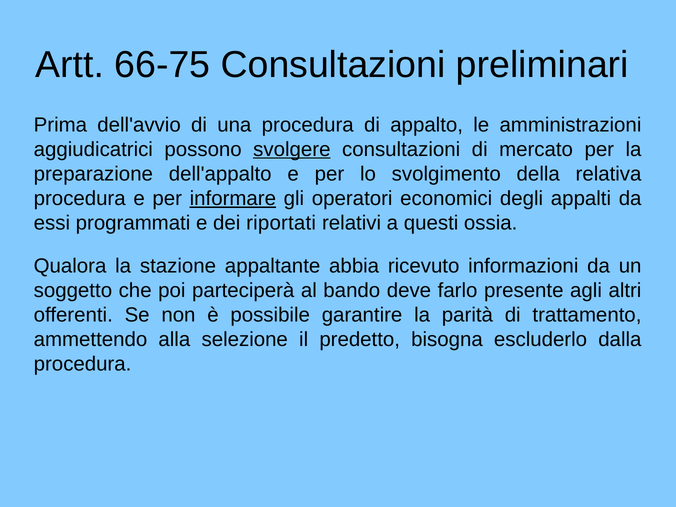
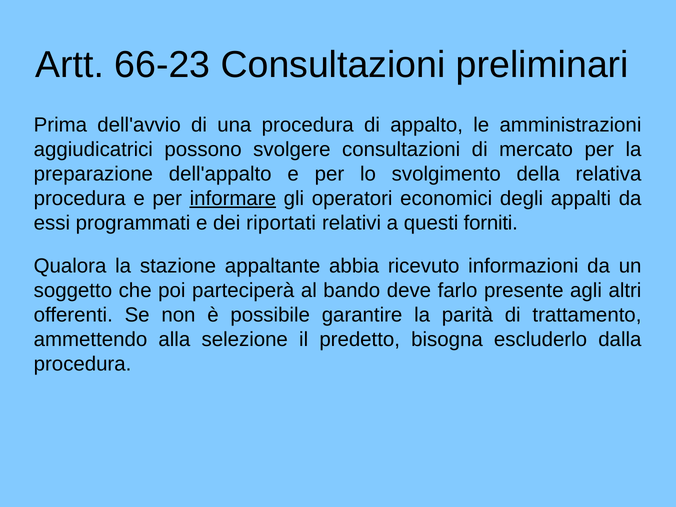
66-75: 66-75 -> 66-23 (162, 65)
svolgere underline: present -> none (292, 149)
ossia: ossia -> forniti (491, 223)
